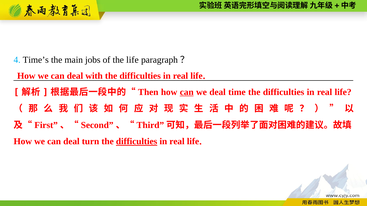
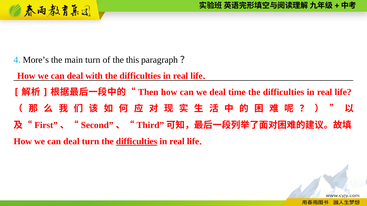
Time’s: Time’s -> More’s (36, 60)
main jobs: jobs -> turn (93, 60)
the life: life -> this (133, 60)
can underline: present -> none (187, 92)
